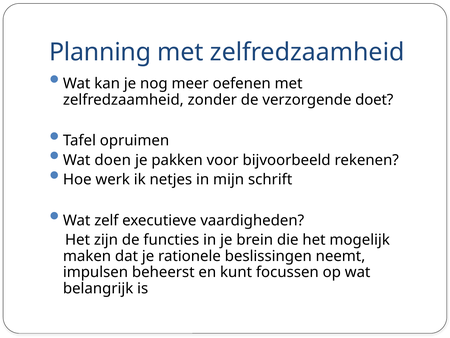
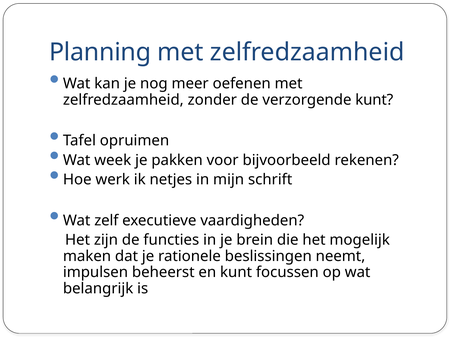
verzorgende doet: doet -> kunt (374, 100)
doen: doen -> week (113, 160)
